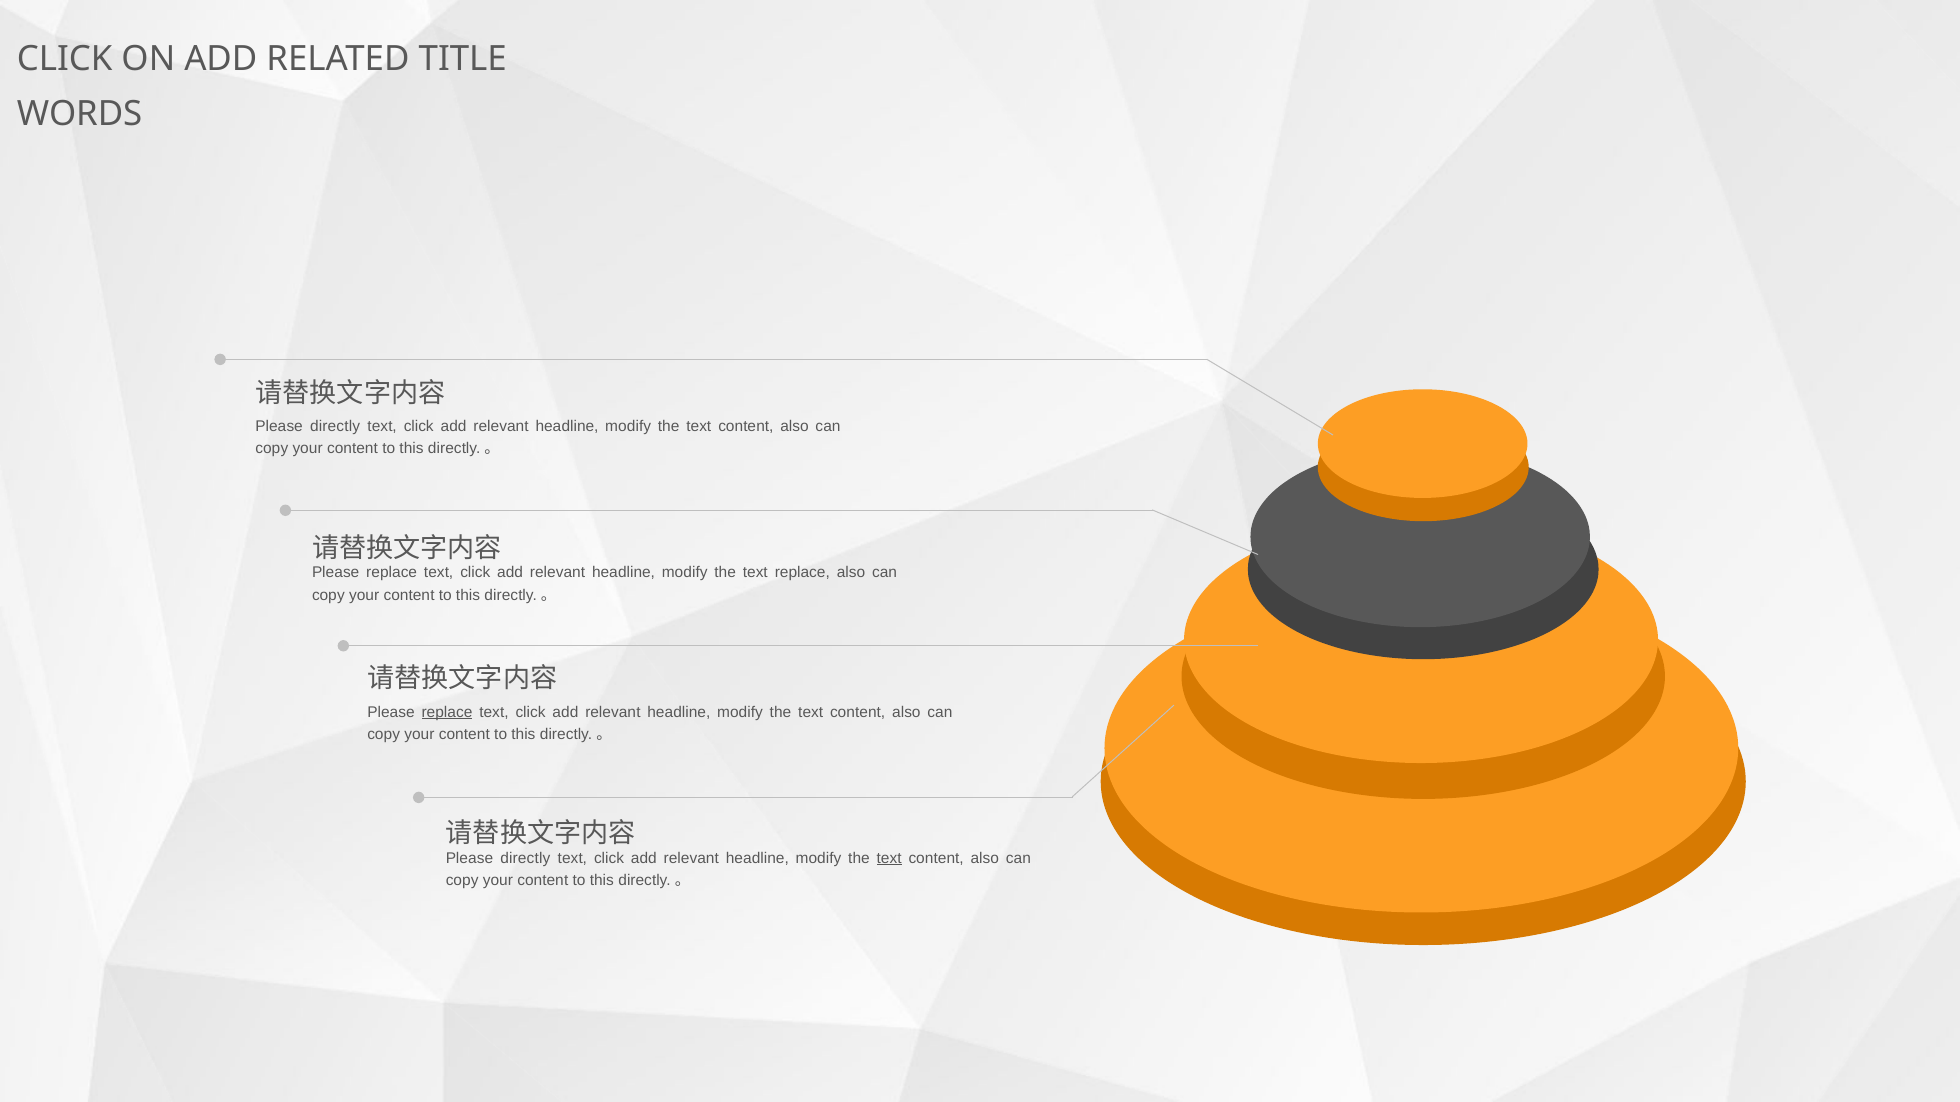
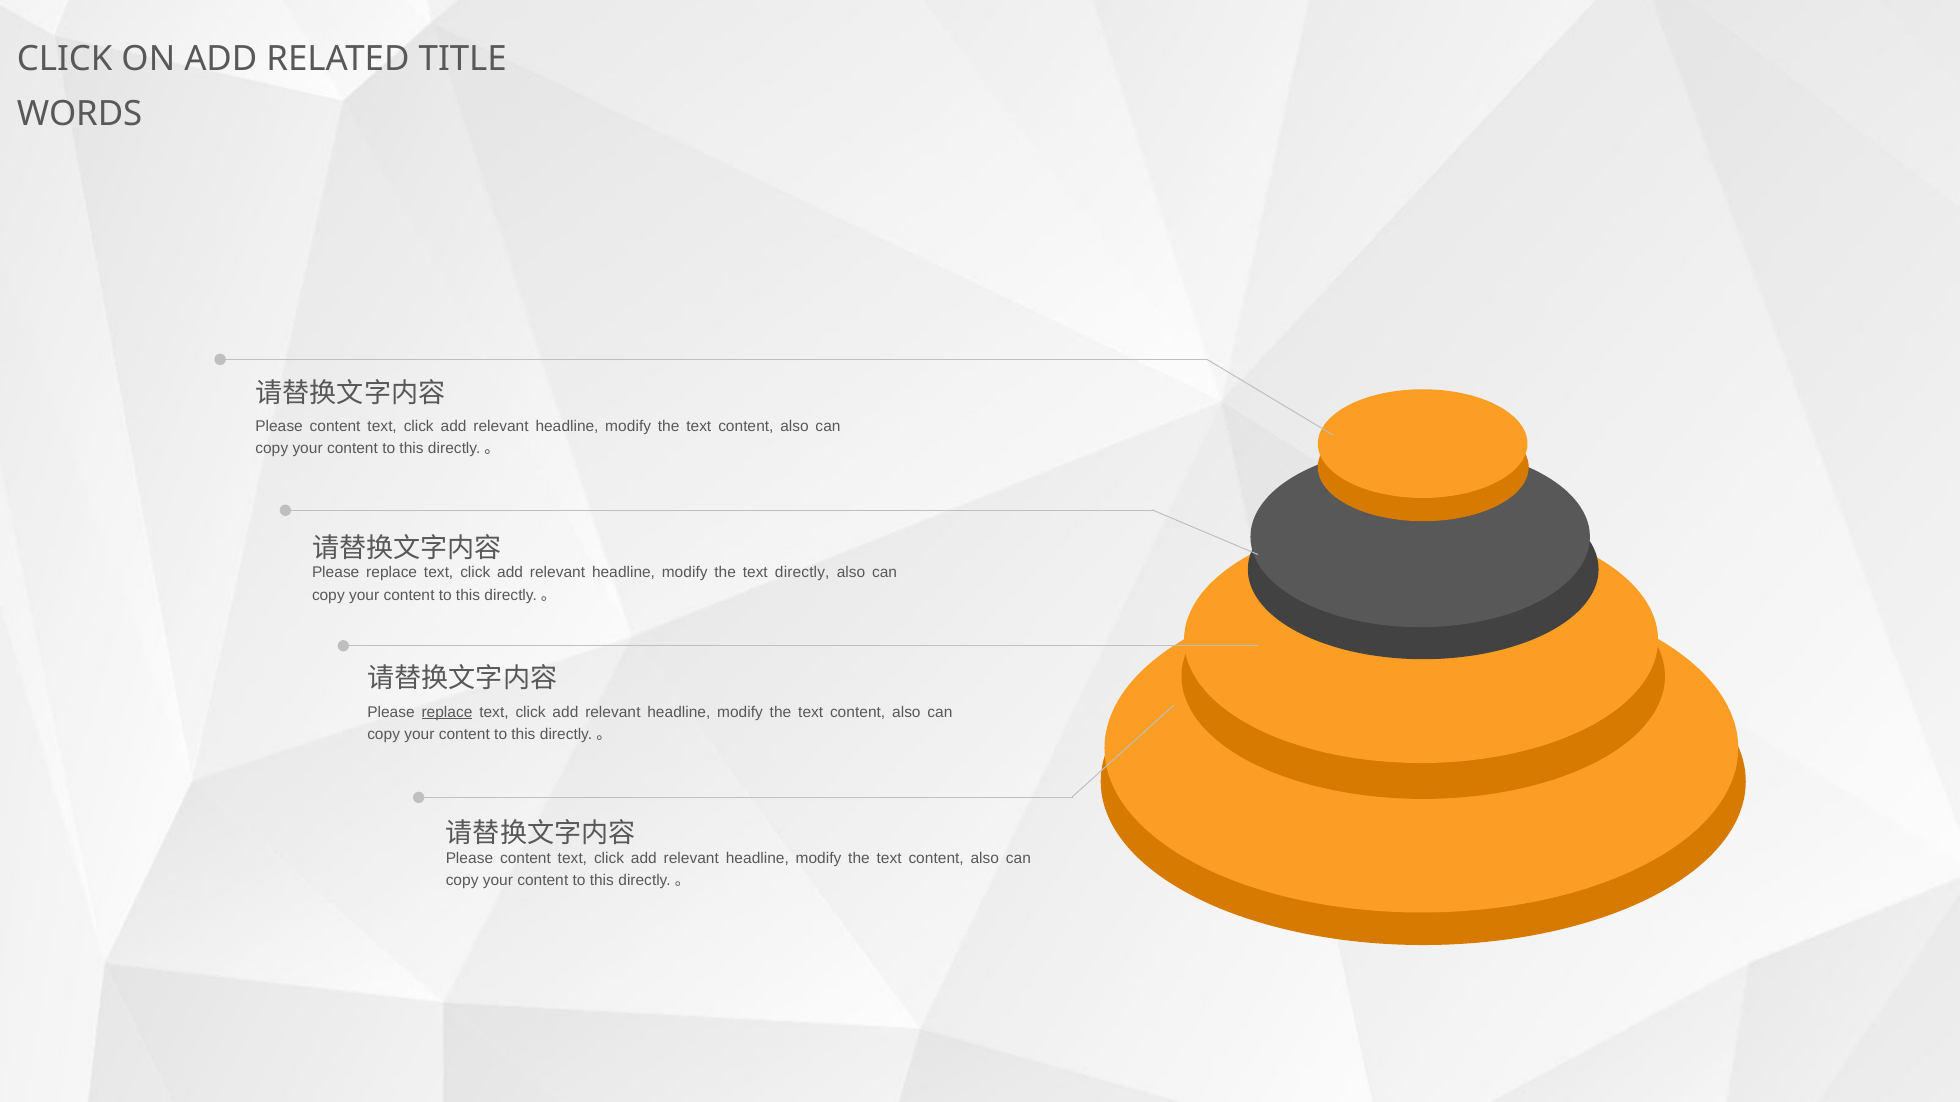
directly: directly -> content (335, 427)
text replace: replace -> directly (802, 573)
directly: directly -> content (525, 858)
text underline: present -> none (889, 858)
